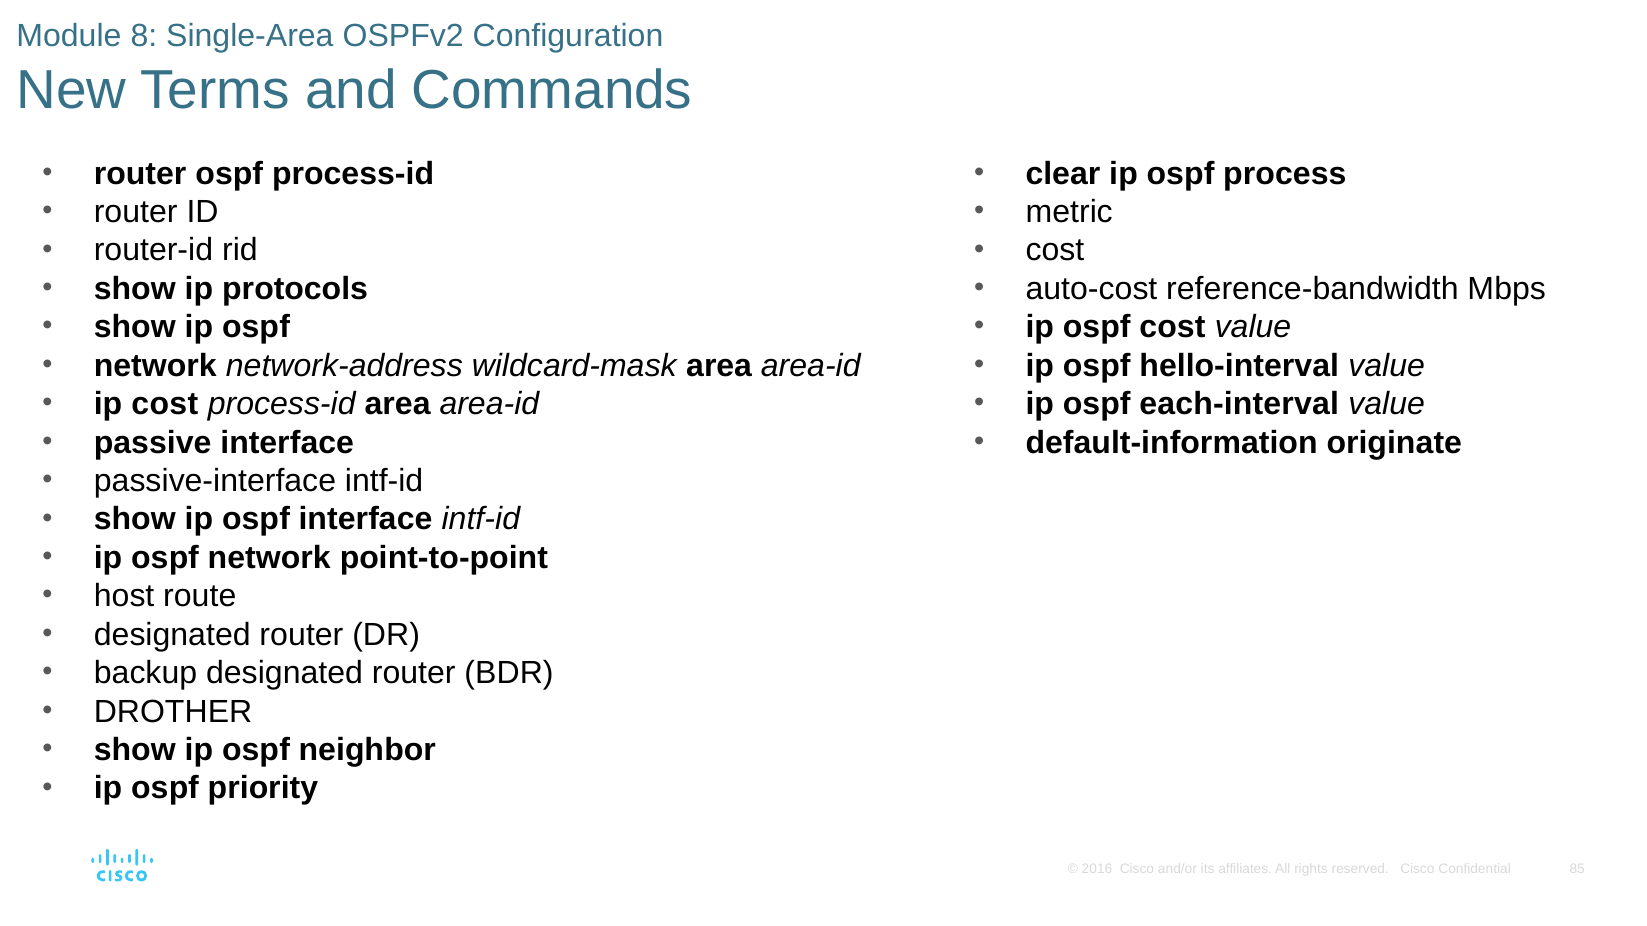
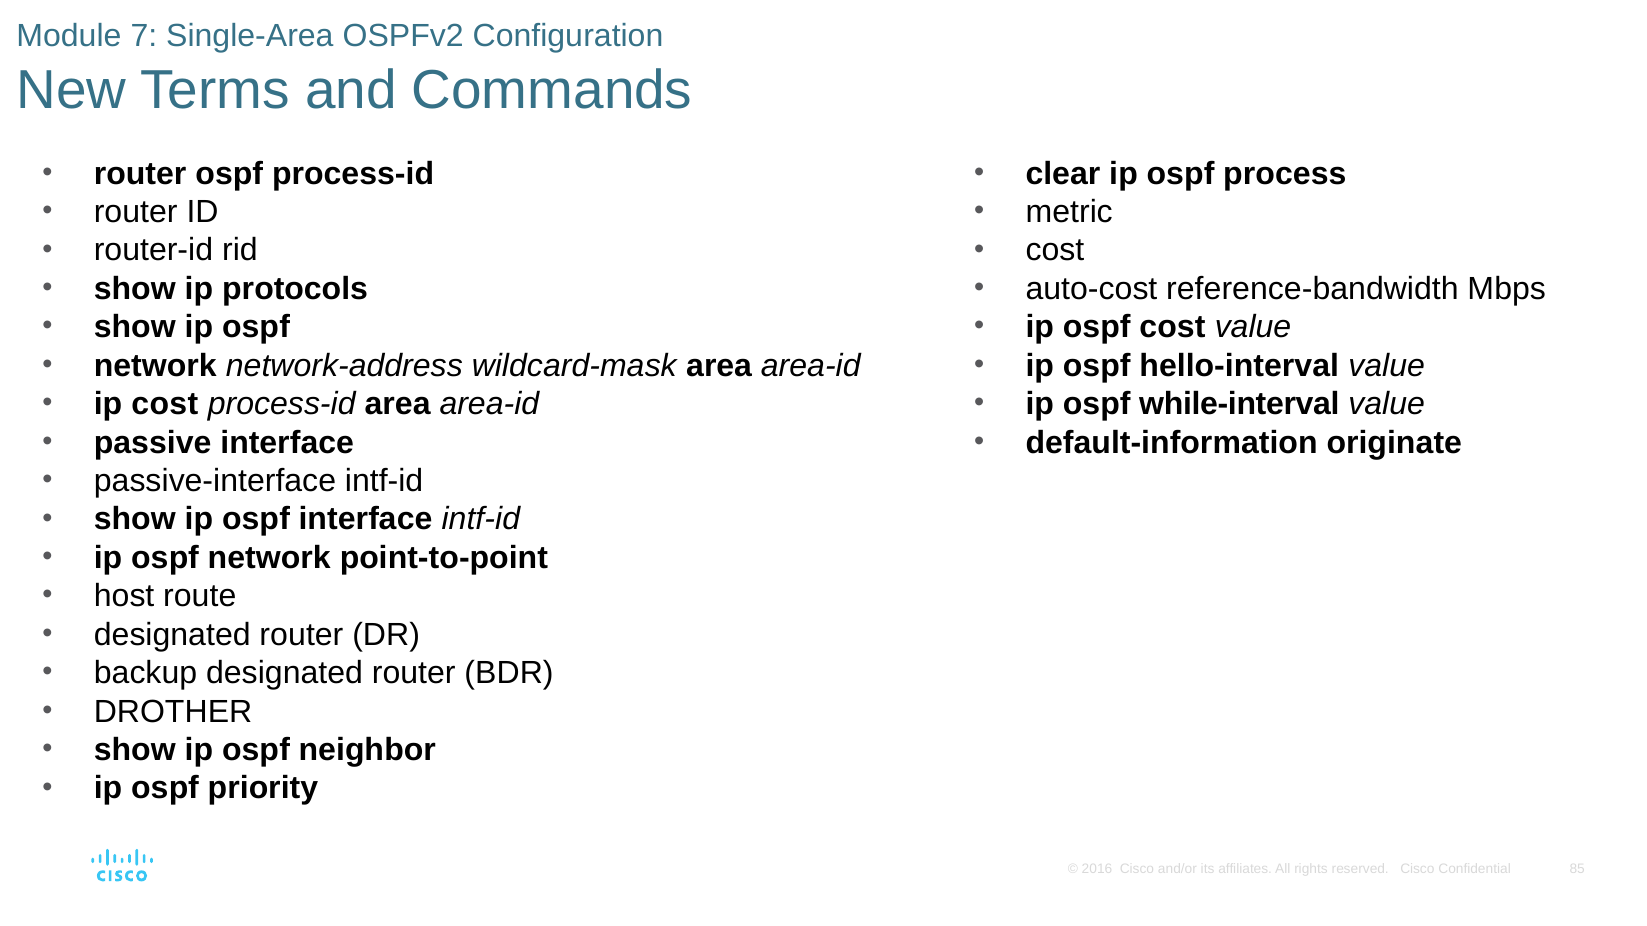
8: 8 -> 7 (144, 36)
each-interval: each-interval -> while-interval (1239, 404)
